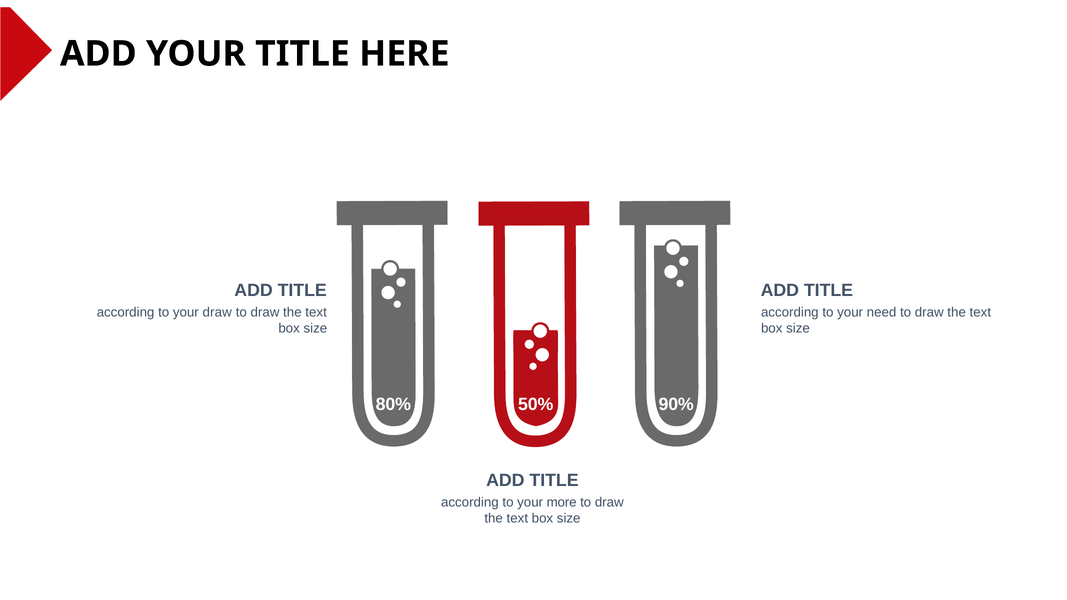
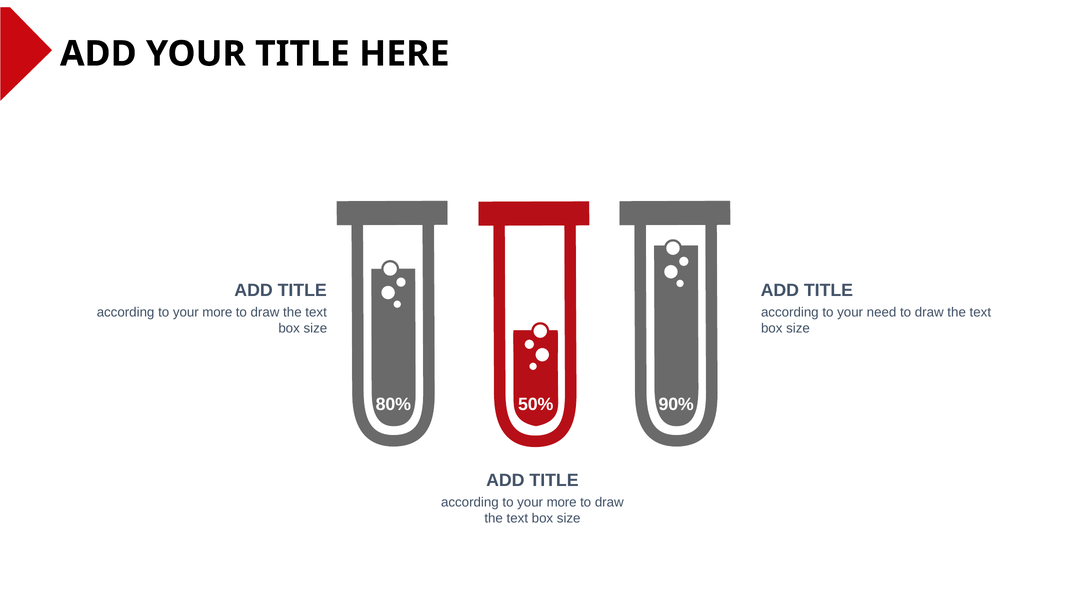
draw: draw -> more (217, 312)
